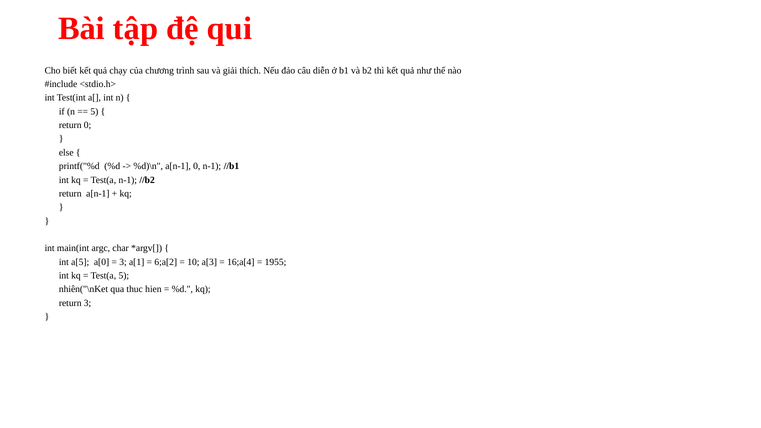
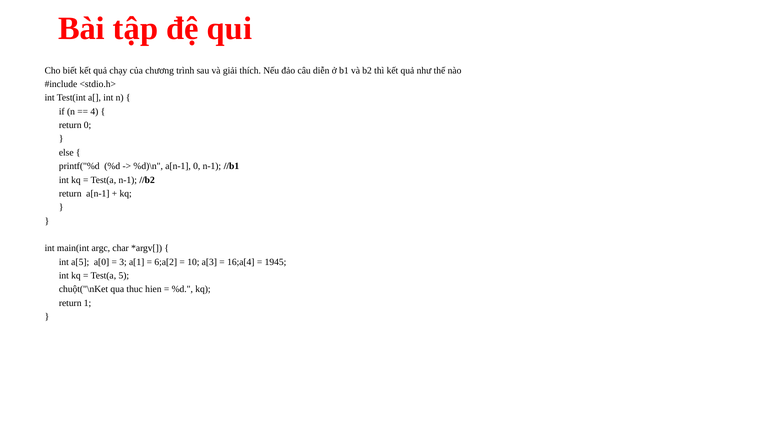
5: 5 -> 4 (94, 111)
1955: 1955 -> 1945 (275, 262)
nhiên("\nKet: nhiên("\nKet -> chuột("\nKet (83, 289)
return 3: 3 -> 1 (88, 303)
